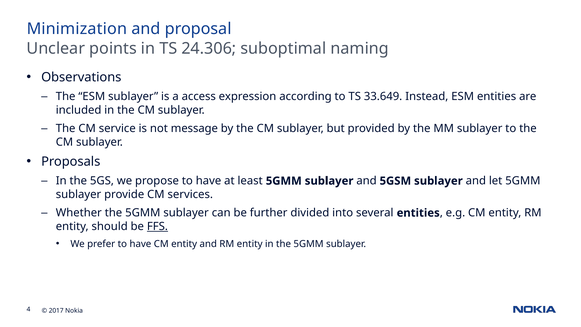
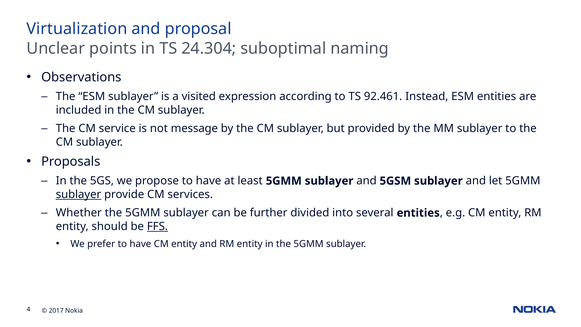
Minimization: Minimization -> Virtualization (77, 29)
24.306: 24.306 -> 24.304 (209, 48)
access: access -> visited (199, 97)
33.649: 33.649 -> 92.461 (383, 97)
sublayer underline: none -> present (79, 194)
